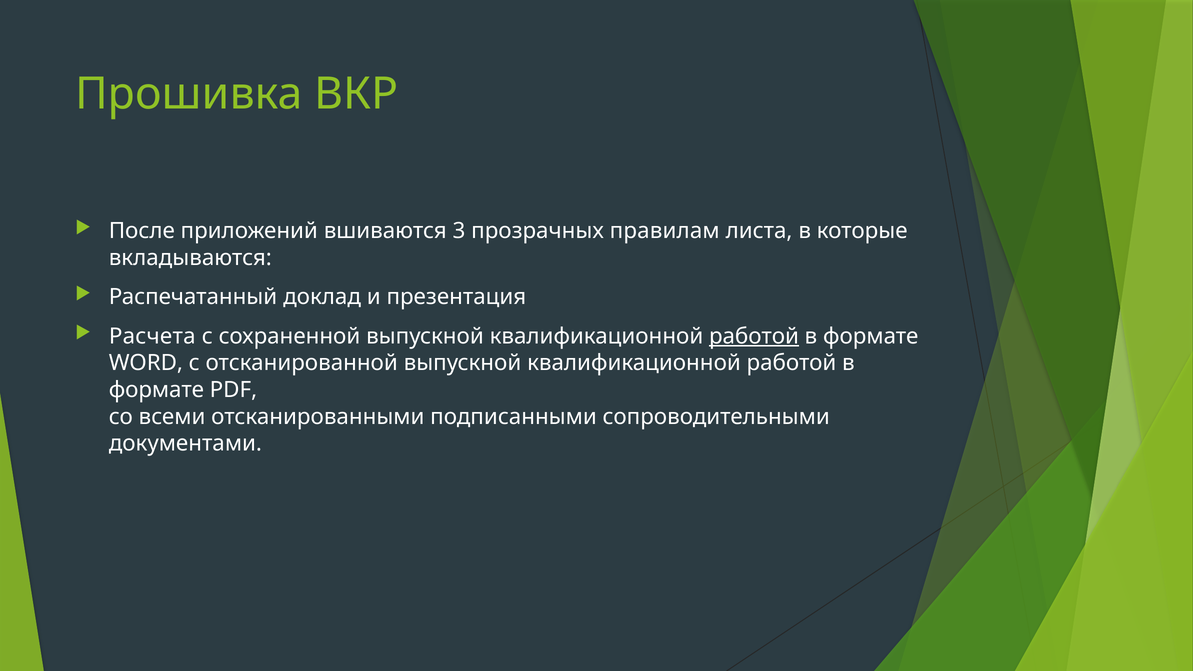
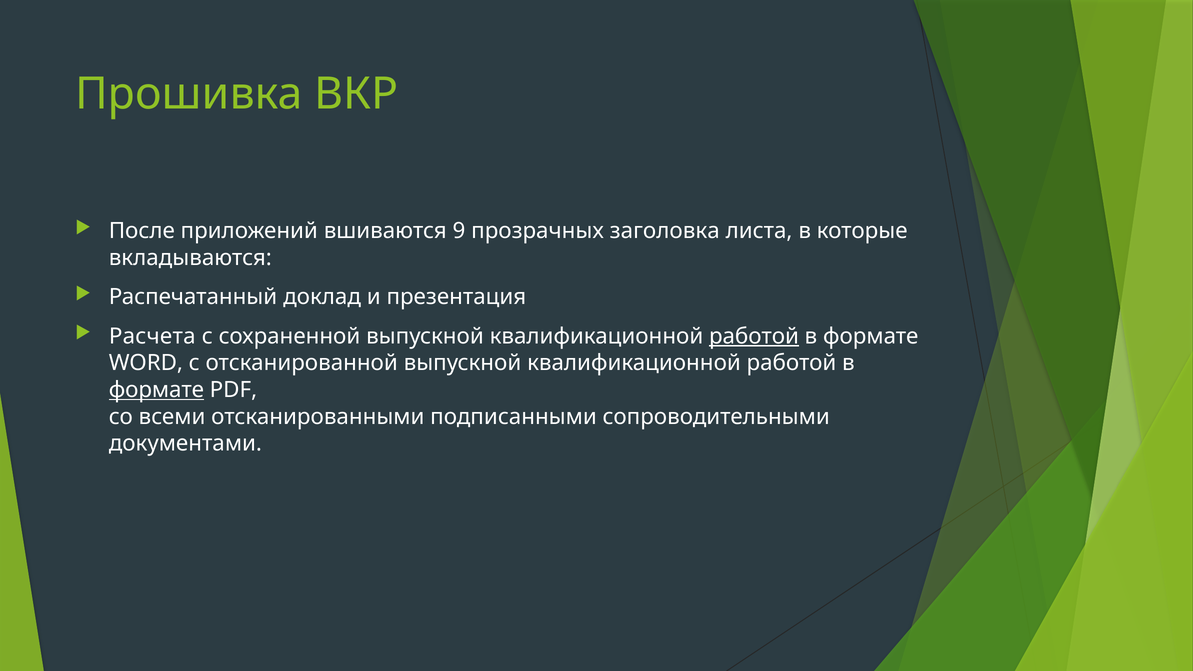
3: 3 -> 9 (459, 231)
правилам: правилам -> заголовка (665, 231)
формате underline: none -> present (156, 390)
